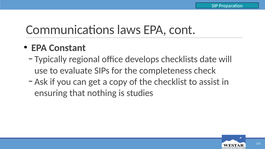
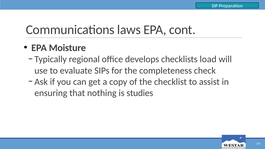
Constant: Constant -> Moisture (67, 48)
date: date -> load (208, 59)
